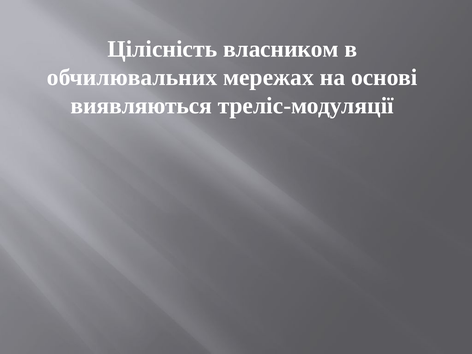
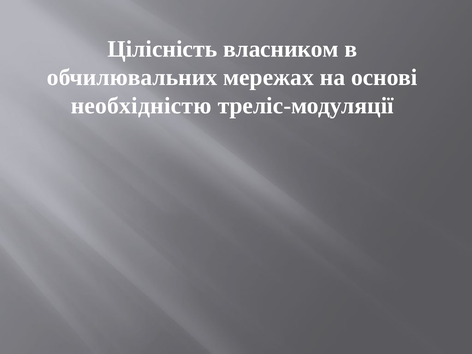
виявляються: виявляються -> необхідністю (141, 106)
